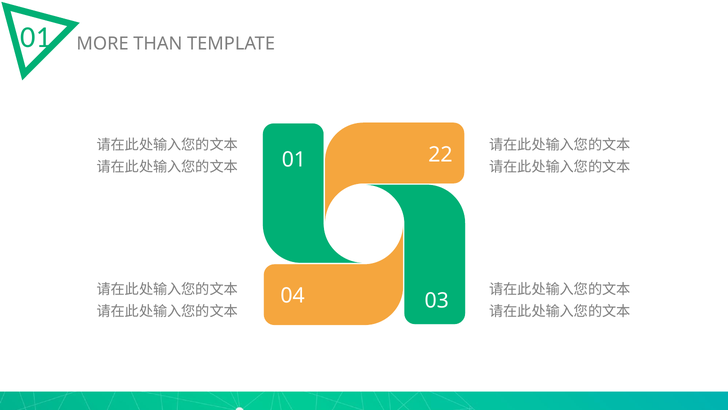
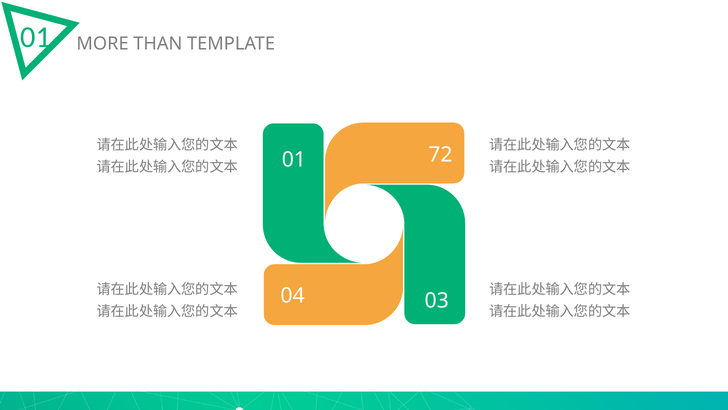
22: 22 -> 72 (441, 155)
